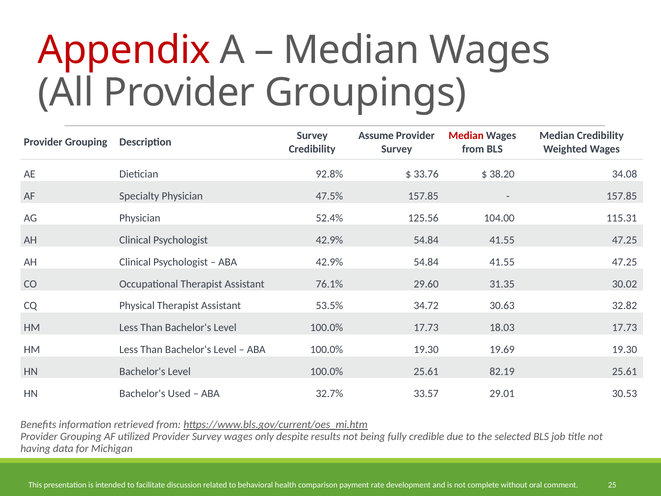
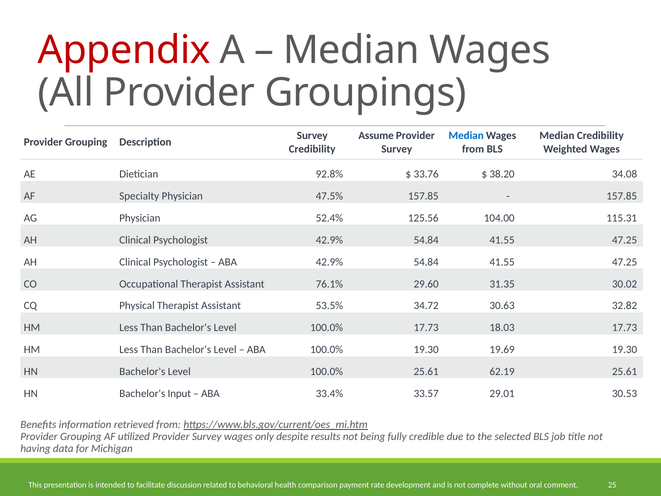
Median colour: red -> blue (466, 136)
82.19: 82.19 -> 62.19 (502, 371)
Used: Used -> Input (179, 393)
32.7%: 32.7% -> 33.4% (329, 393)
